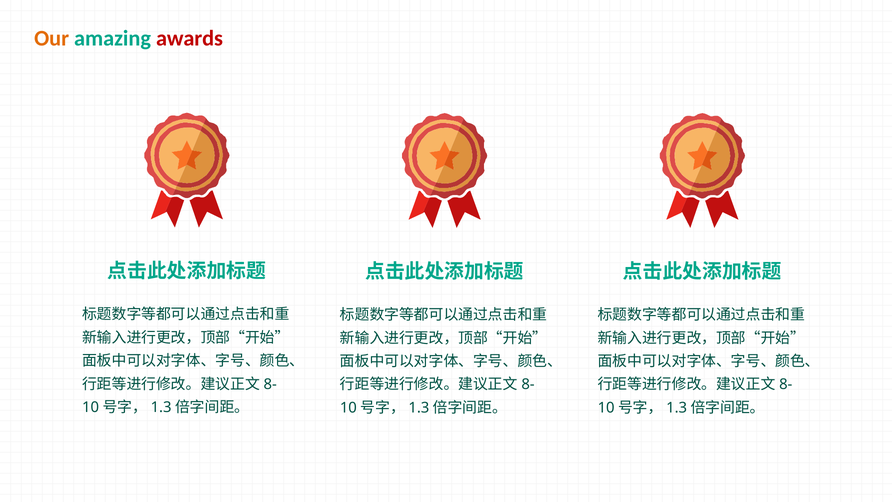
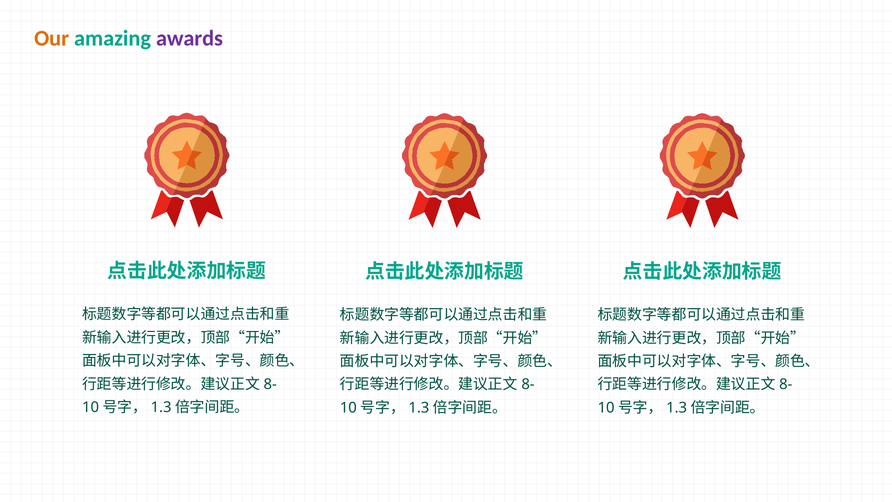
awards colour: red -> purple (189, 38)
